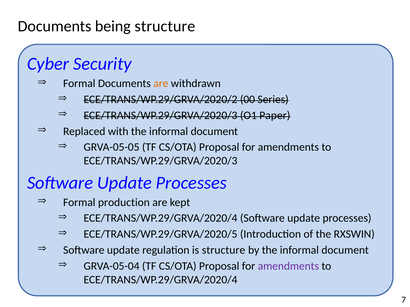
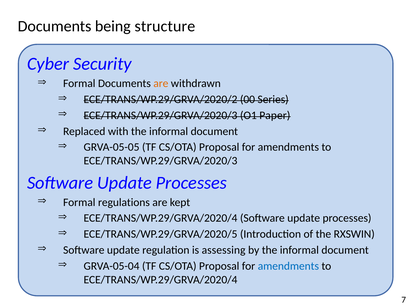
production: production -> regulations (124, 203)
is structure: structure -> assessing (224, 250)
amendments colour: purple -> blue (288, 266)
